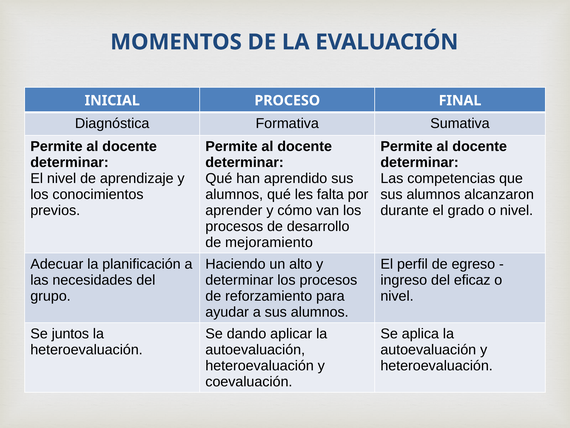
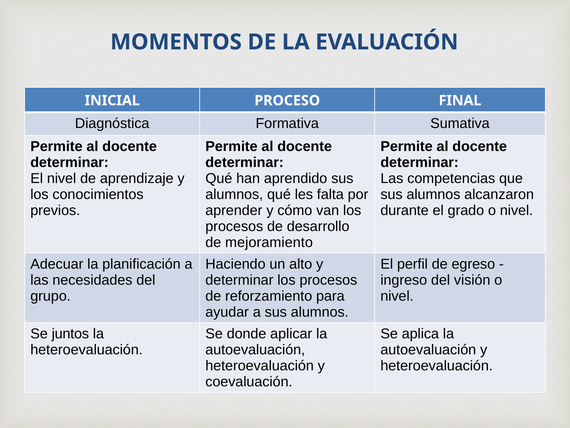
eficaz: eficaz -> visión (472, 280)
dando: dando -> donde (247, 333)
